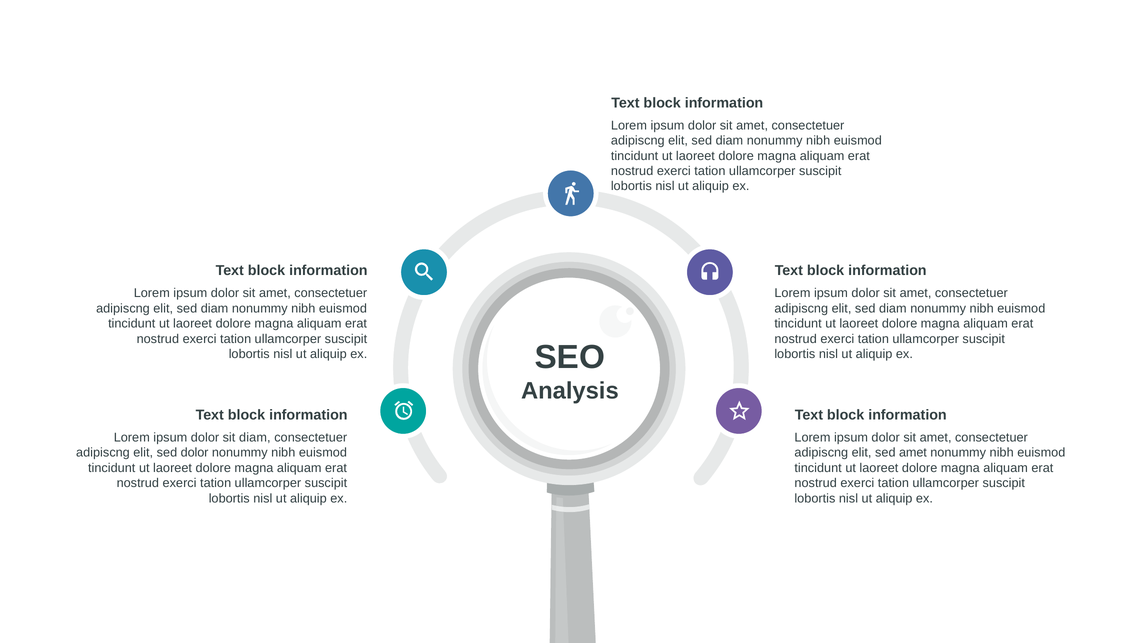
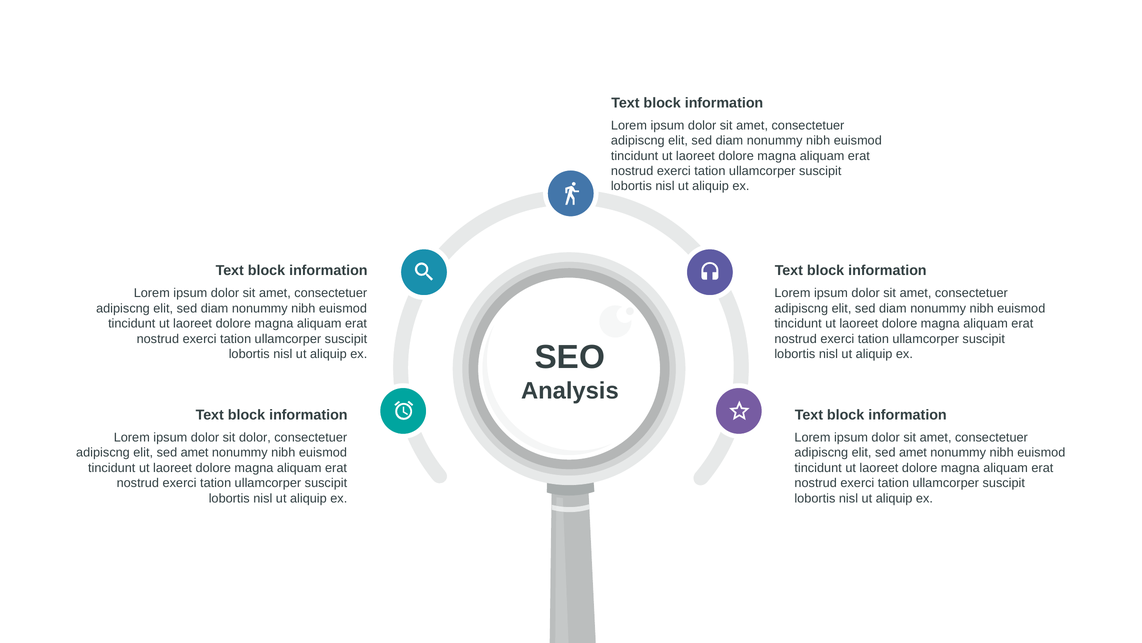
sit diam: diam -> dolor (255, 437)
dolor: dolor -> amet (195, 452)
